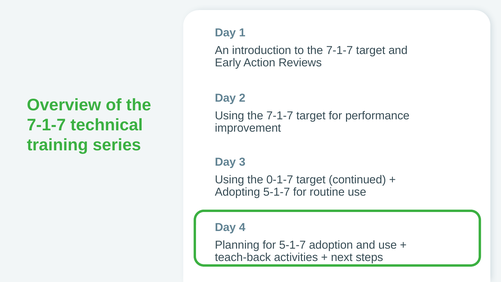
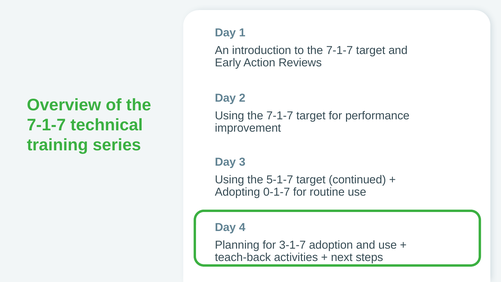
0-1-7: 0-1-7 -> 5-1-7 (280, 180)
Adopting 5-1-7: 5-1-7 -> 0-1-7 (277, 192)
for 5-1-7: 5-1-7 -> 3-1-7 (292, 245)
